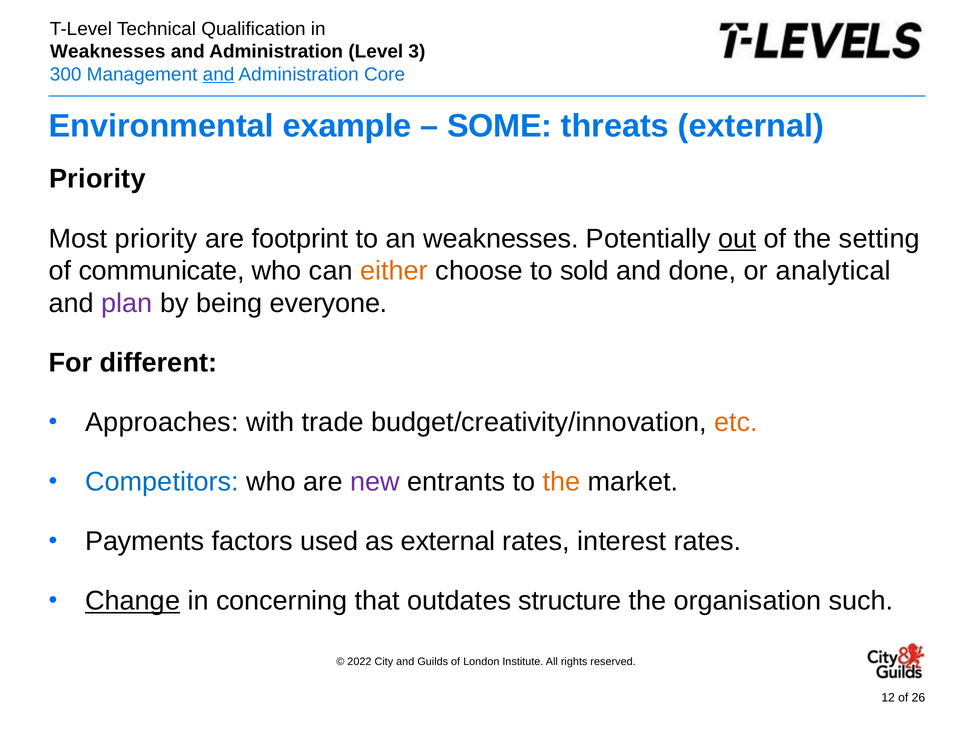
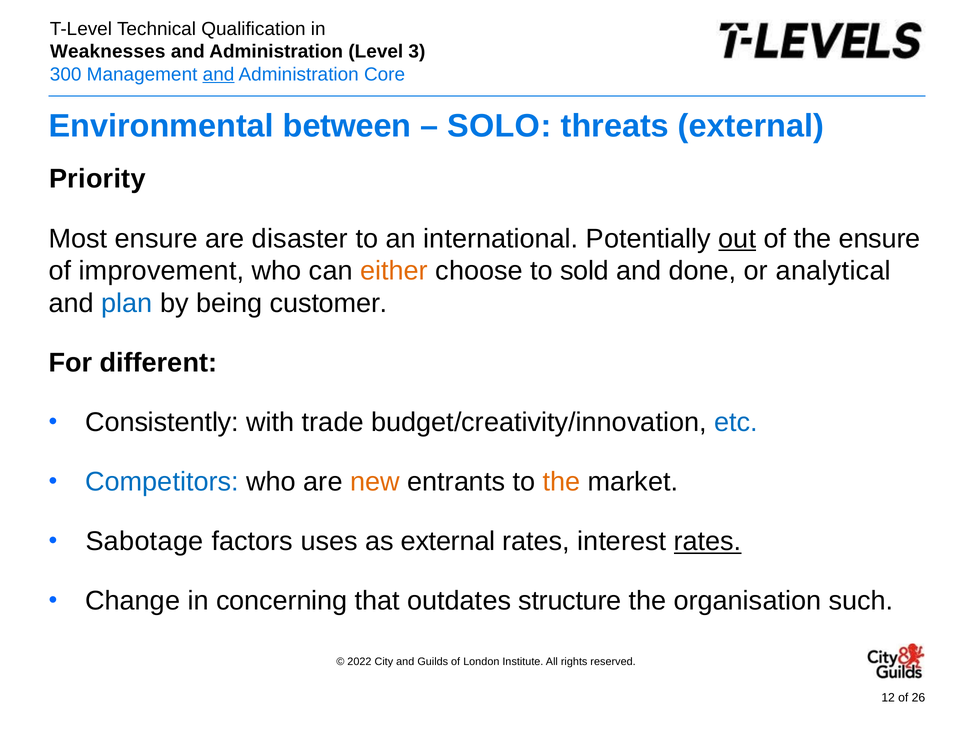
example: example -> between (347, 126)
SOME: SOME -> SOLO (499, 126)
Most priority: priority -> ensure (156, 239)
footprint: footprint -> disaster (300, 239)
an weaknesses: weaknesses -> international (501, 239)
the setting: setting -> ensure (880, 239)
communicate: communicate -> improvement (161, 271)
plan colour: purple -> blue (127, 304)
everyone: everyone -> customer (329, 304)
Approaches: Approaches -> Consistently (162, 423)
etc colour: orange -> blue (736, 423)
new colour: purple -> orange (375, 482)
Payments: Payments -> Sabotage (145, 542)
used: used -> uses (329, 542)
rates underline: none -> present (708, 542)
Change underline: present -> none (133, 601)
